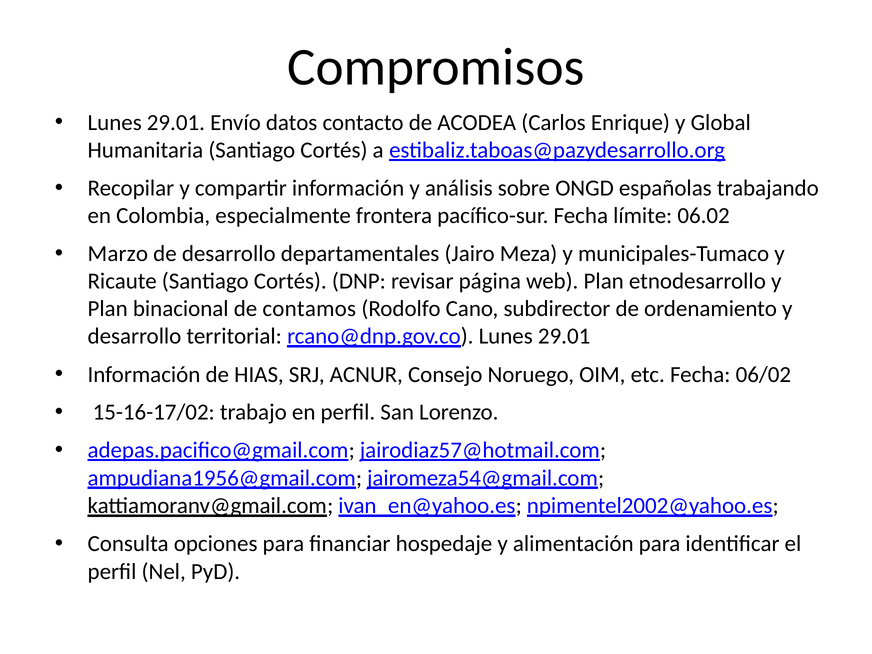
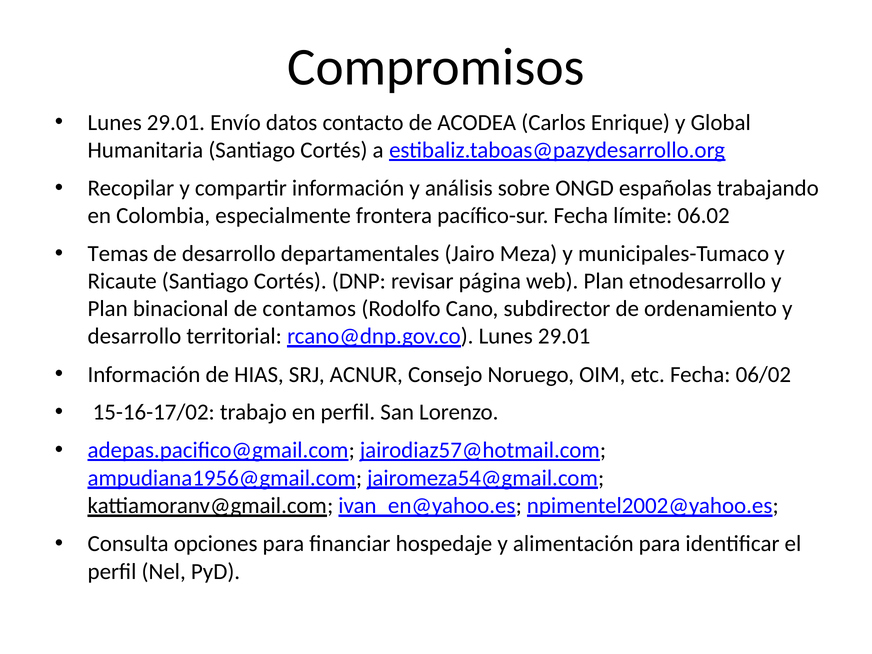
Marzo: Marzo -> Temas (118, 254)
